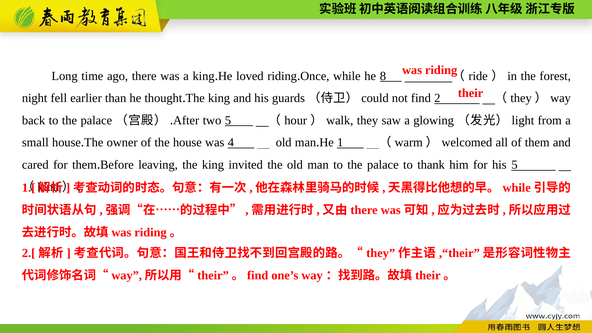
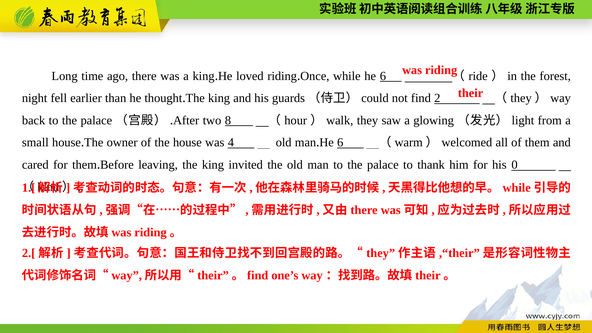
while he 8: 8 -> 6 (383, 76)
two 5: 5 -> 8 (228, 120)
1: 1 -> 6 (340, 143)
his 5: 5 -> 0 (515, 165)
